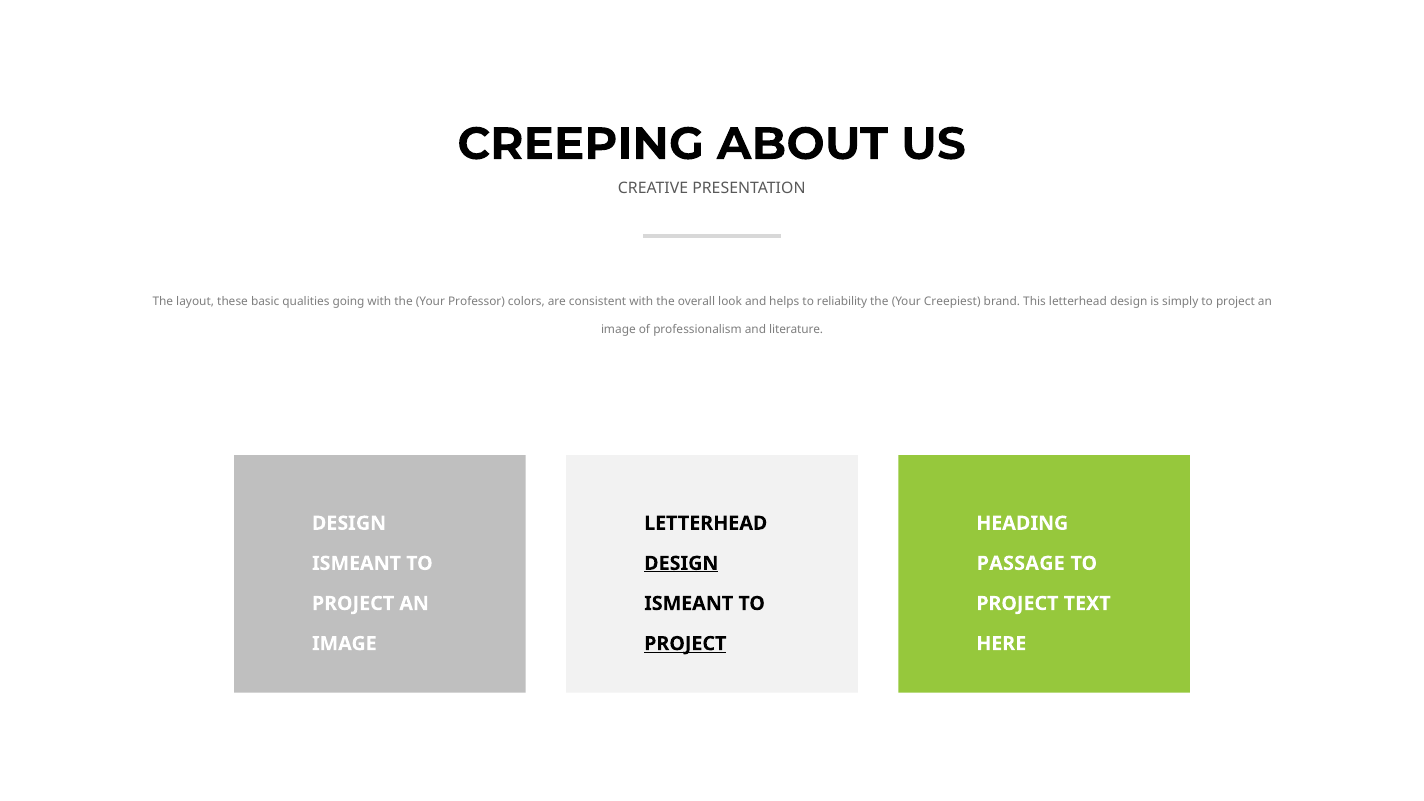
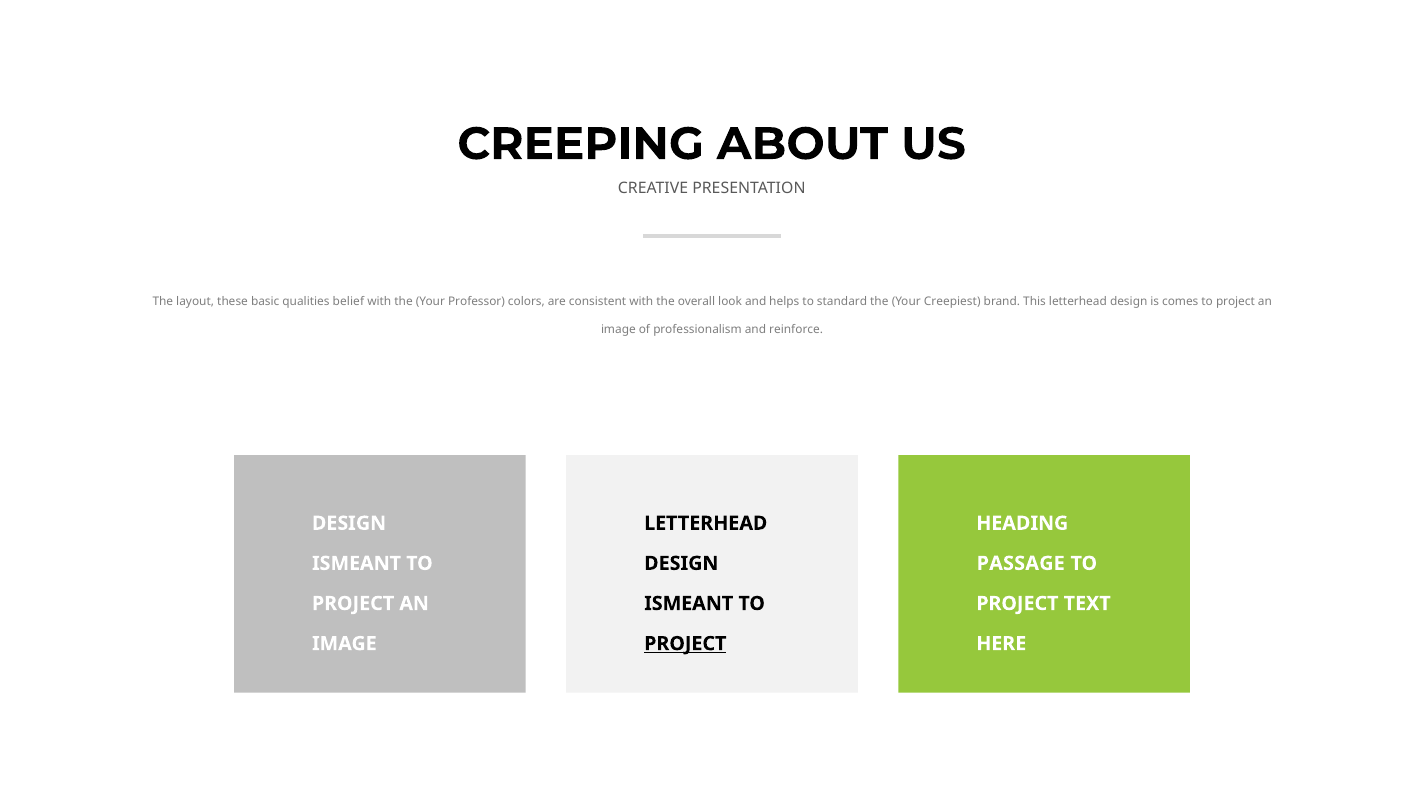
going: going -> belief (348, 301)
reliability: reliability -> standard (842, 301)
simply: simply -> comes (1180, 301)
literature: literature -> reinforce (796, 330)
DESIGN underline: present -> none (681, 563)
